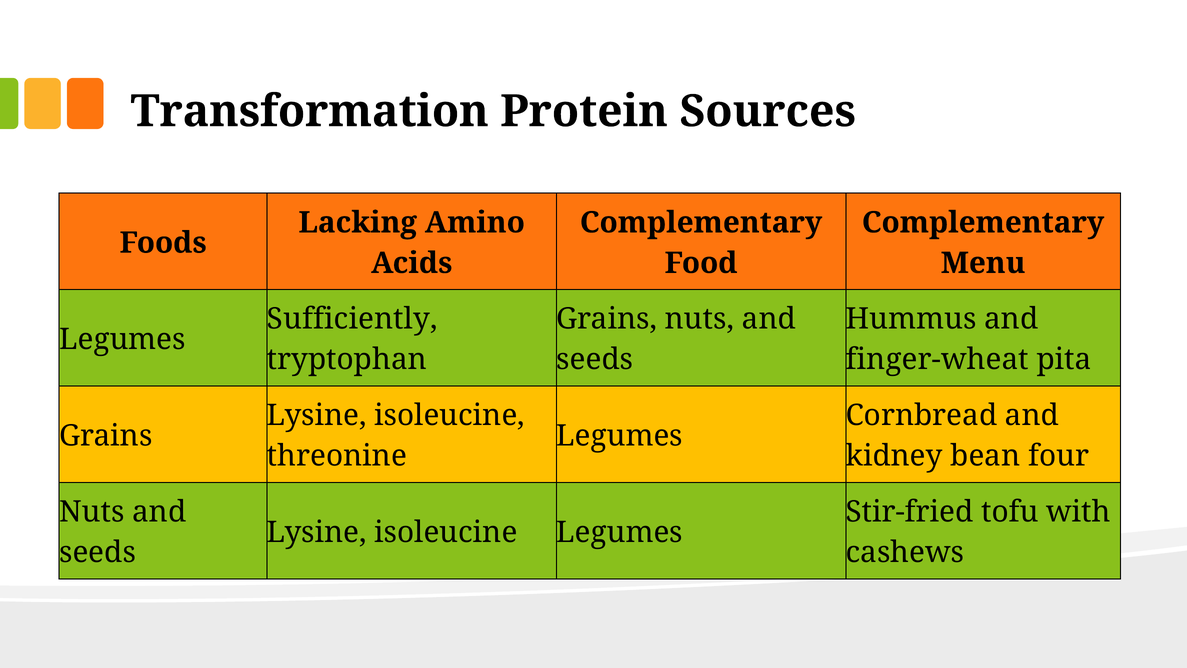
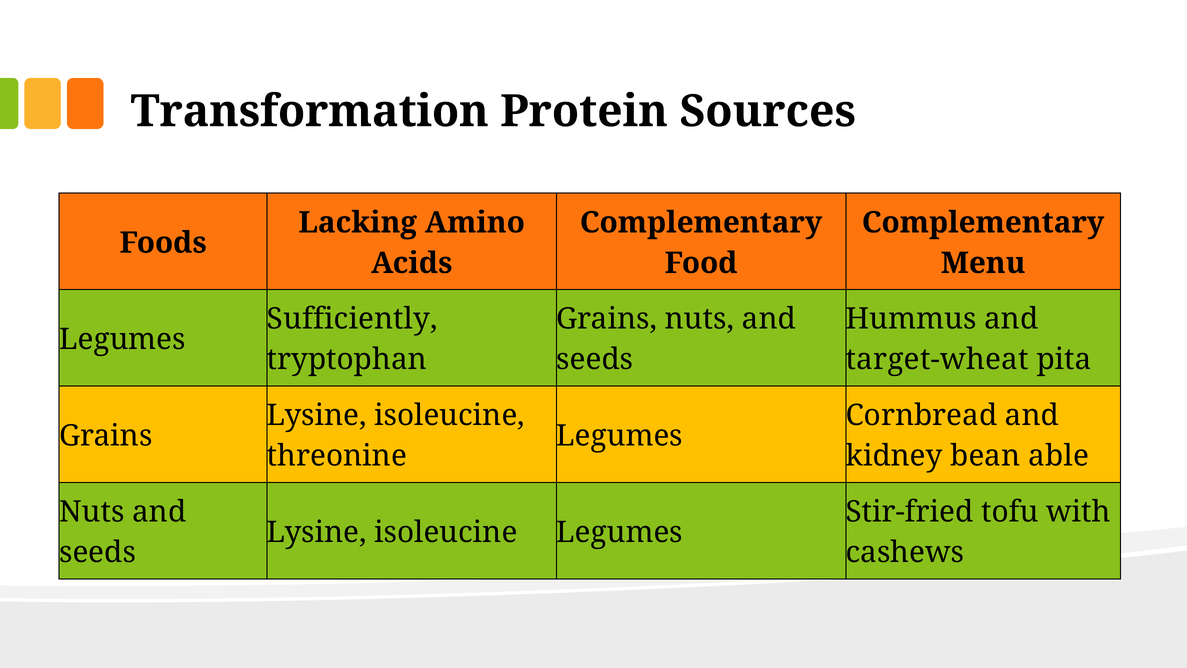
finger-wheat: finger-wheat -> target-wheat (937, 360)
four: four -> able (1059, 456)
